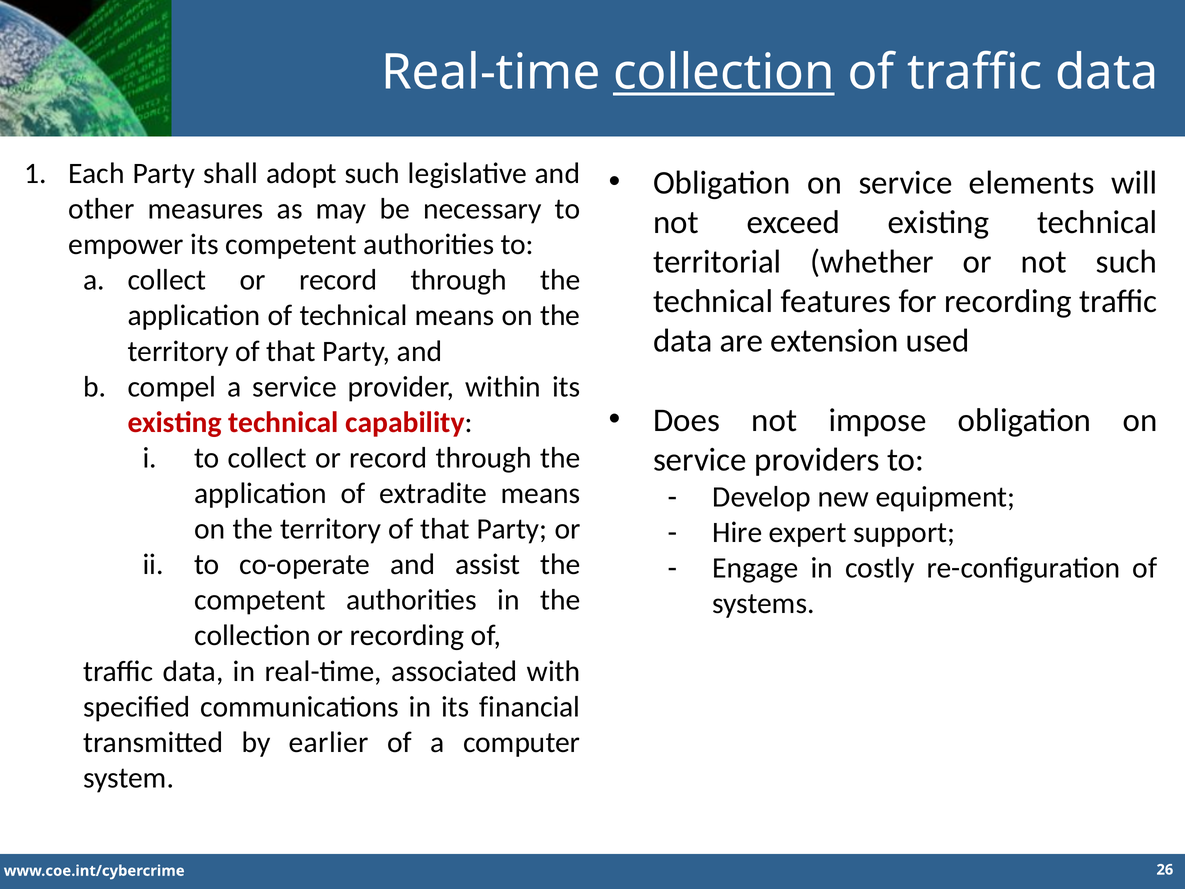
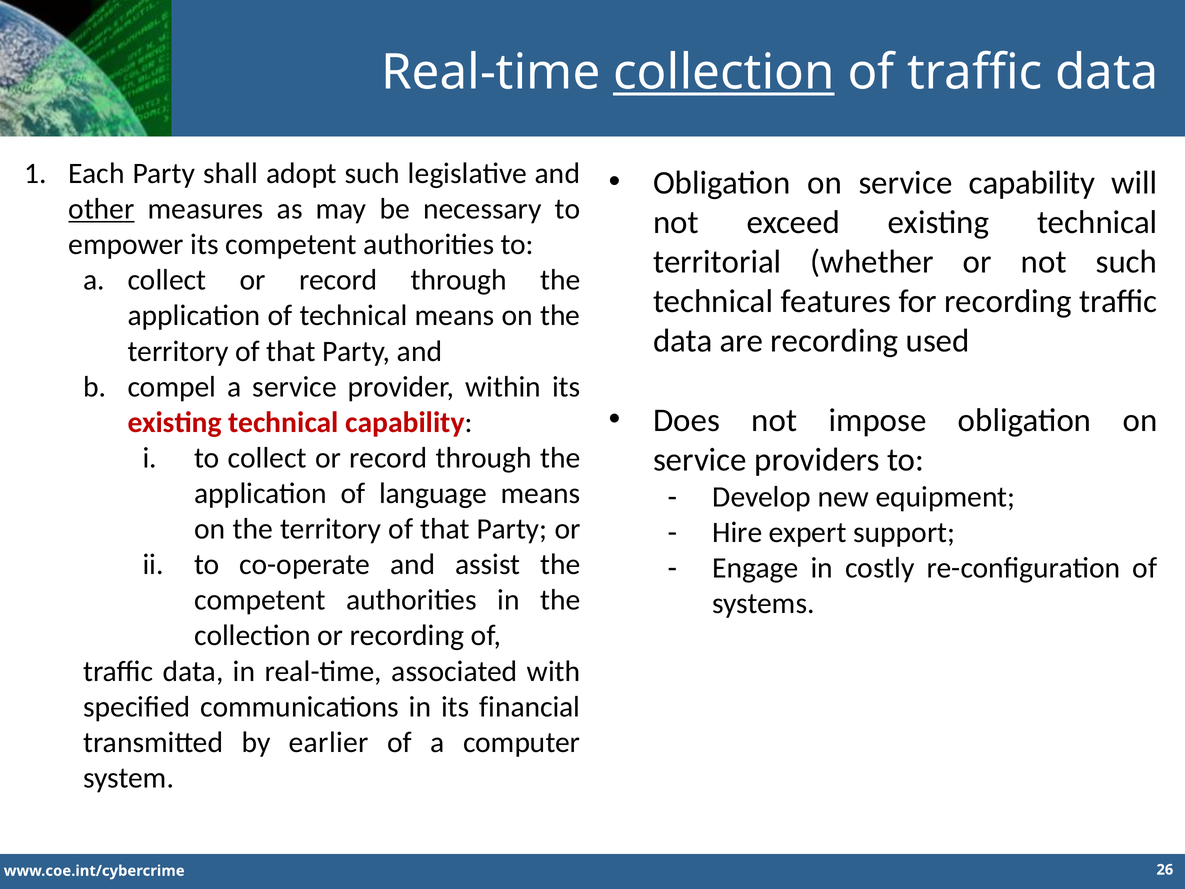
service elements: elements -> capability (1032, 183)
other underline: none -> present (101, 209)
are extension: extension -> recording (834, 341)
extradite: extradite -> language (433, 493)
